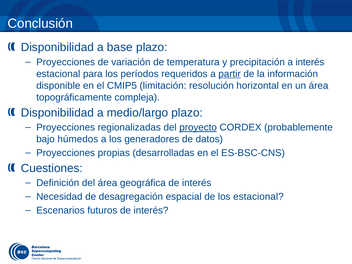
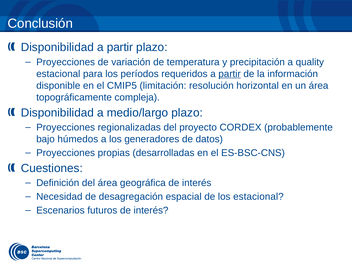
Disponibilidad a base: base -> partir (120, 47)
a interés: interés -> quality (310, 62)
proyecto underline: present -> none (198, 127)
